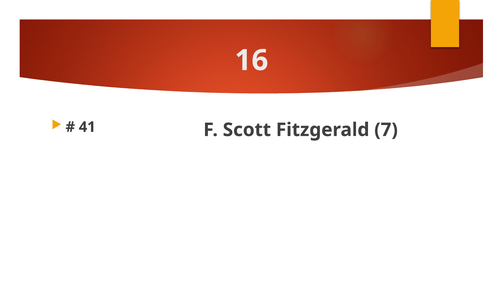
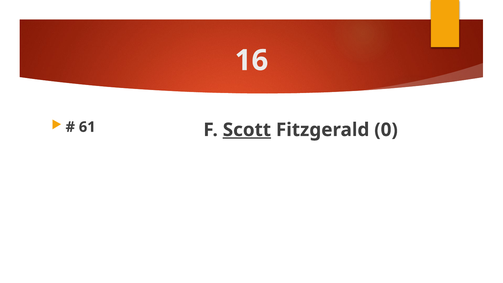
41: 41 -> 61 (87, 127)
Scott underline: none -> present (247, 130)
7: 7 -> 0 (386, 130)
